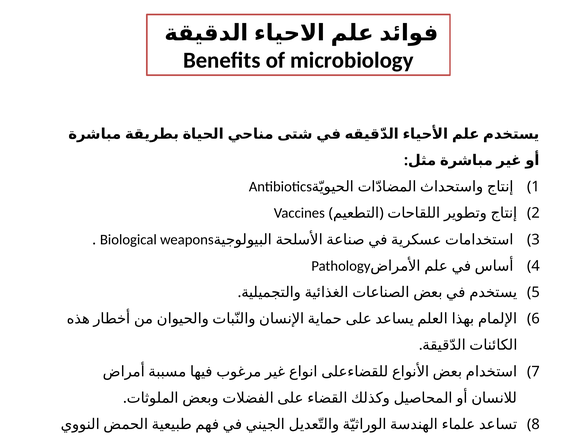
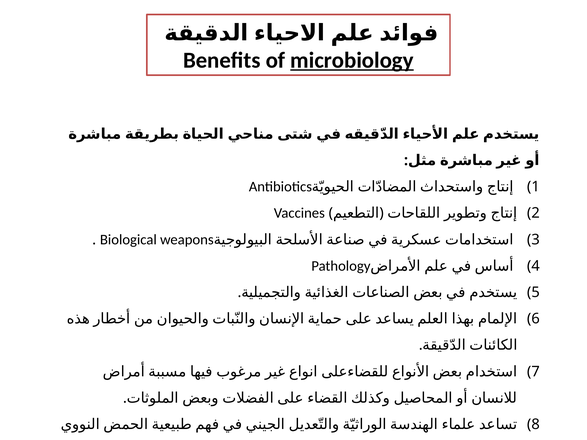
microbiology underline: none -> present (352, 60)
